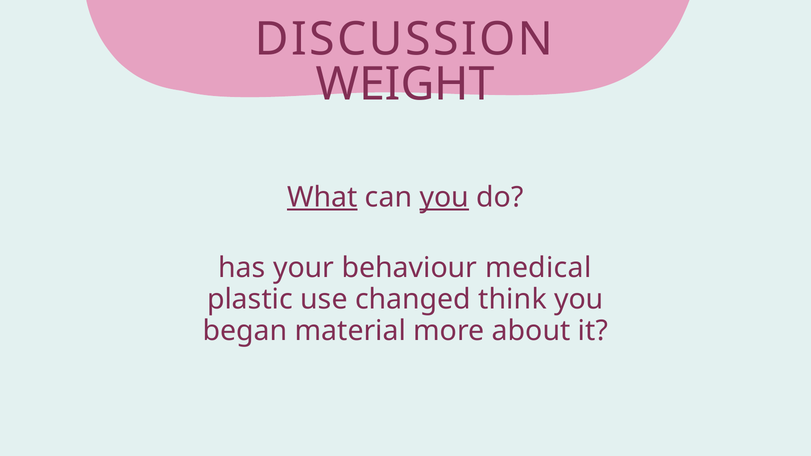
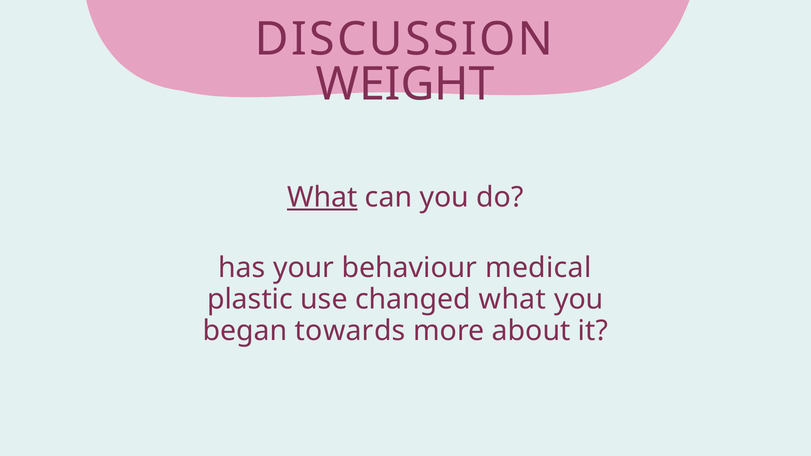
you underline: present -> none (444, 197)
changed think: think -> what (512, 300)
material: material -> towards (350, 331)
